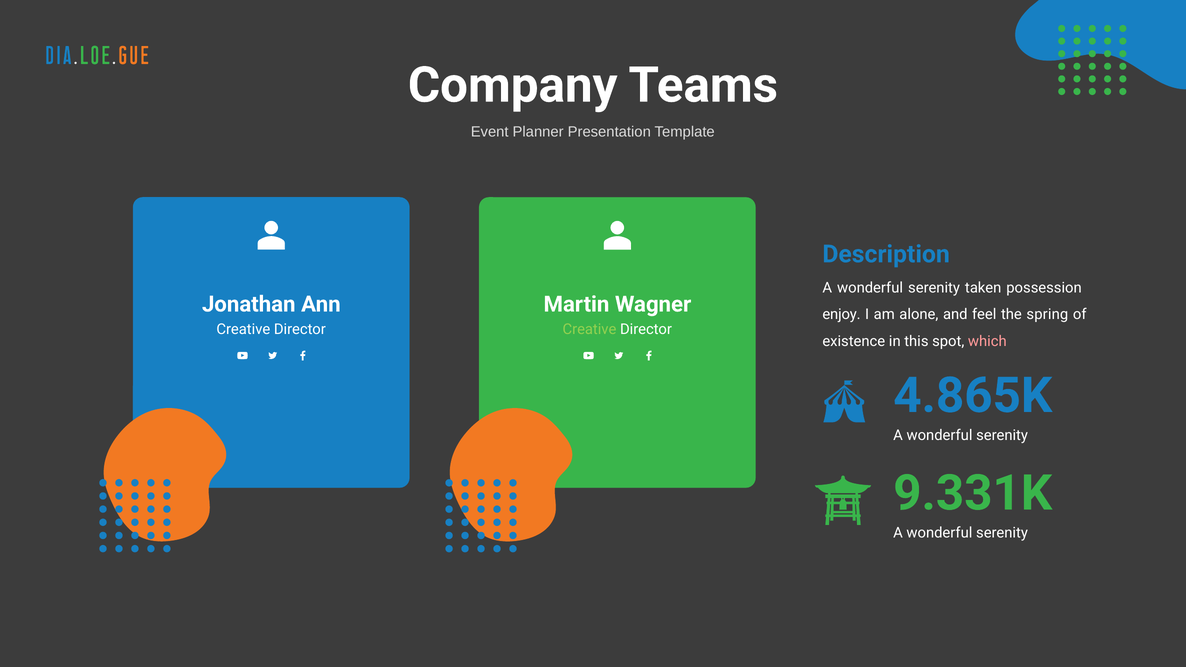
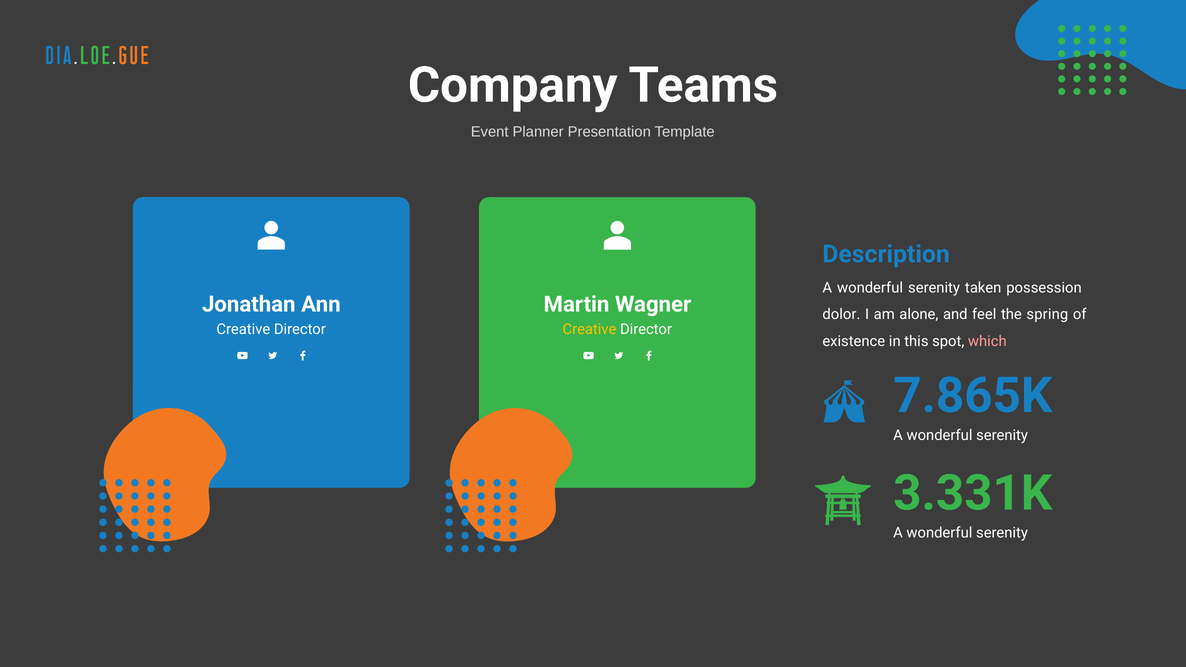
enjoy: enjoy -> dolor (841, 315)
Creative colour: light green -> yellow (589, 330)
4.865K: 4.865K -> 7.865K (973, 396)
9.331K: 9.331K -> 3.331K (973, 493)
